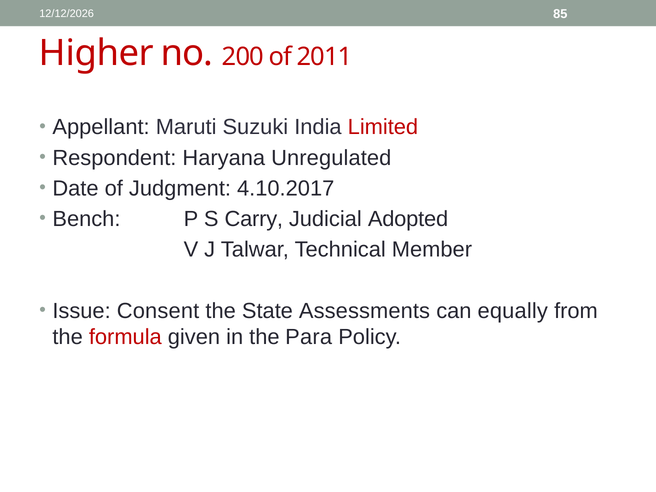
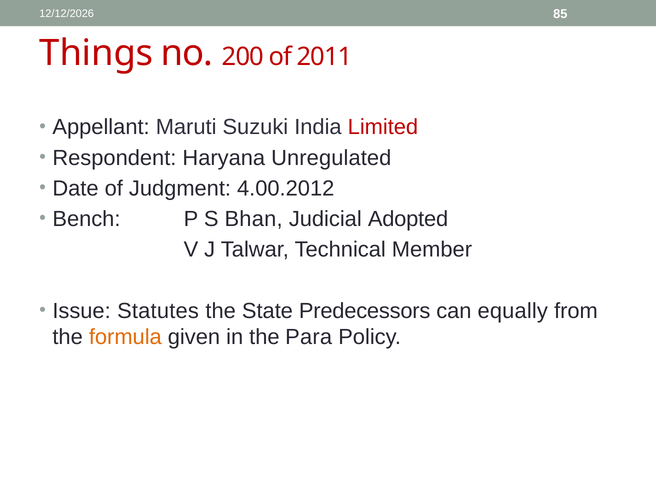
Higher: Higher -> Things (96, 53)
4.10.2017: 4.10.2017 -> 4.00.2012 (286, 188)
Carry: Carry -> Bhan (254, 219)
Consent: Consent -> Statutes (158, 311)
Assessments: Assessments -> Predecessors (365, 311)
formula colour: red -> orange (125, 337)
